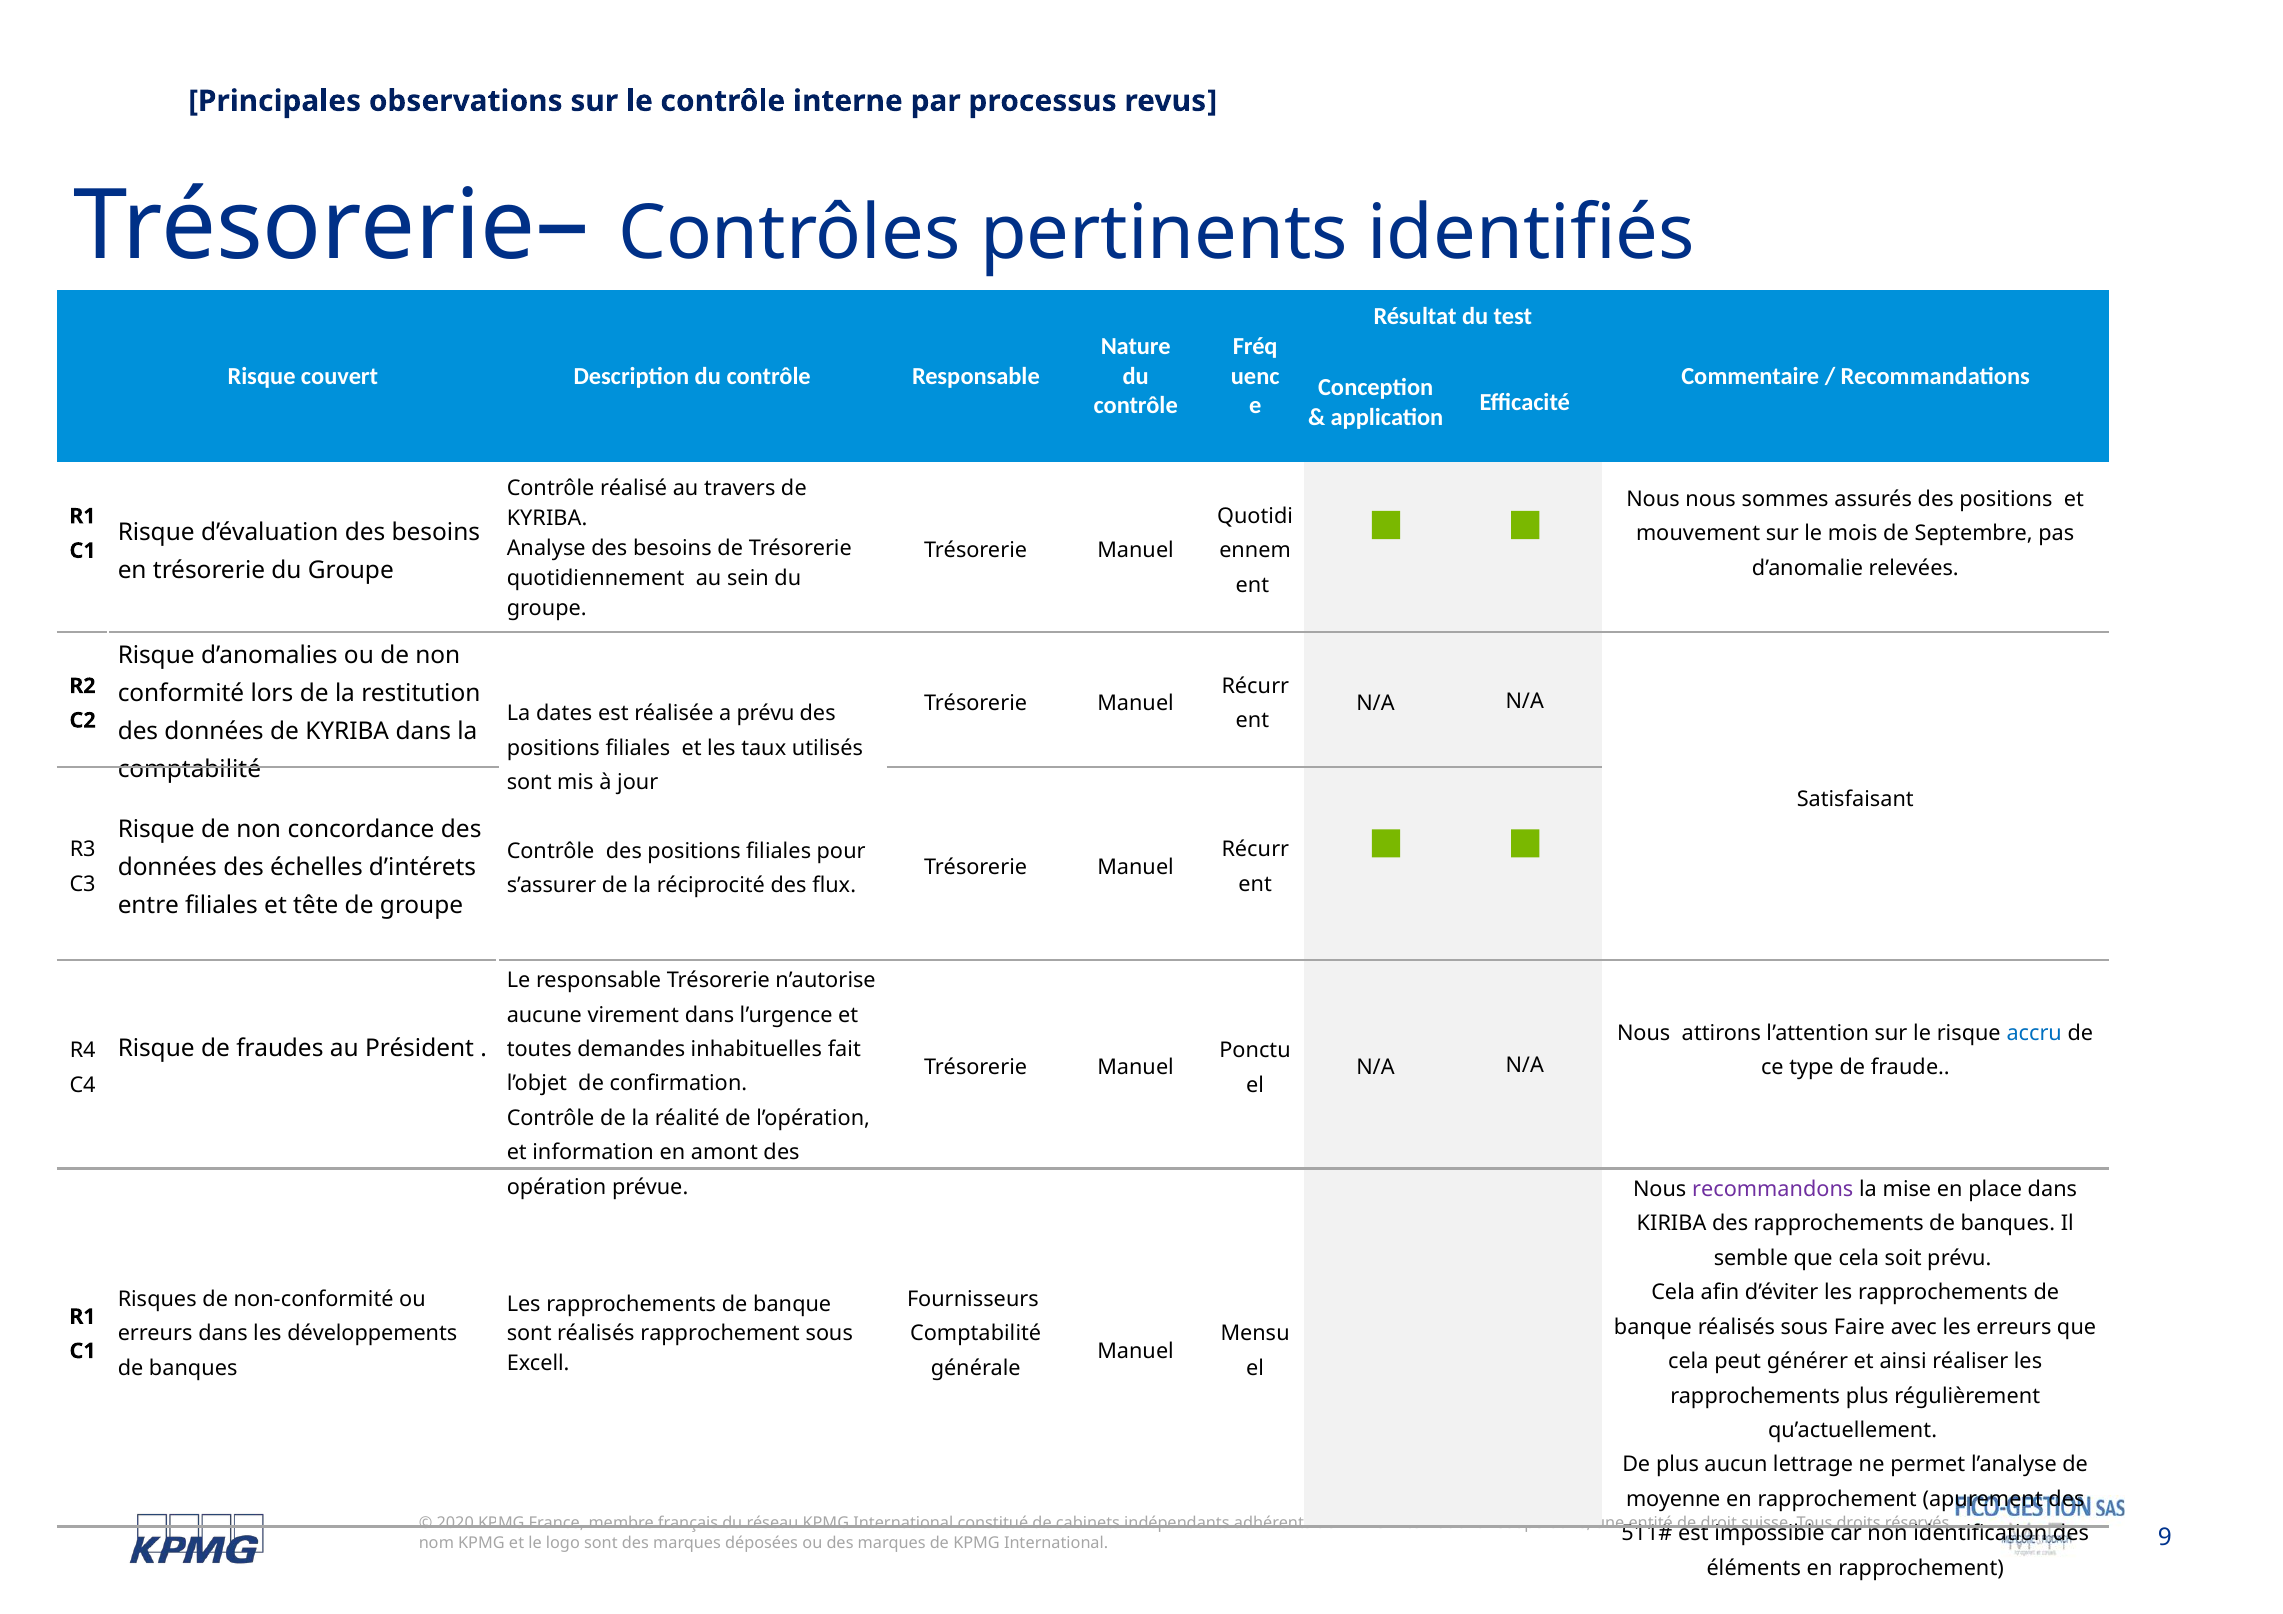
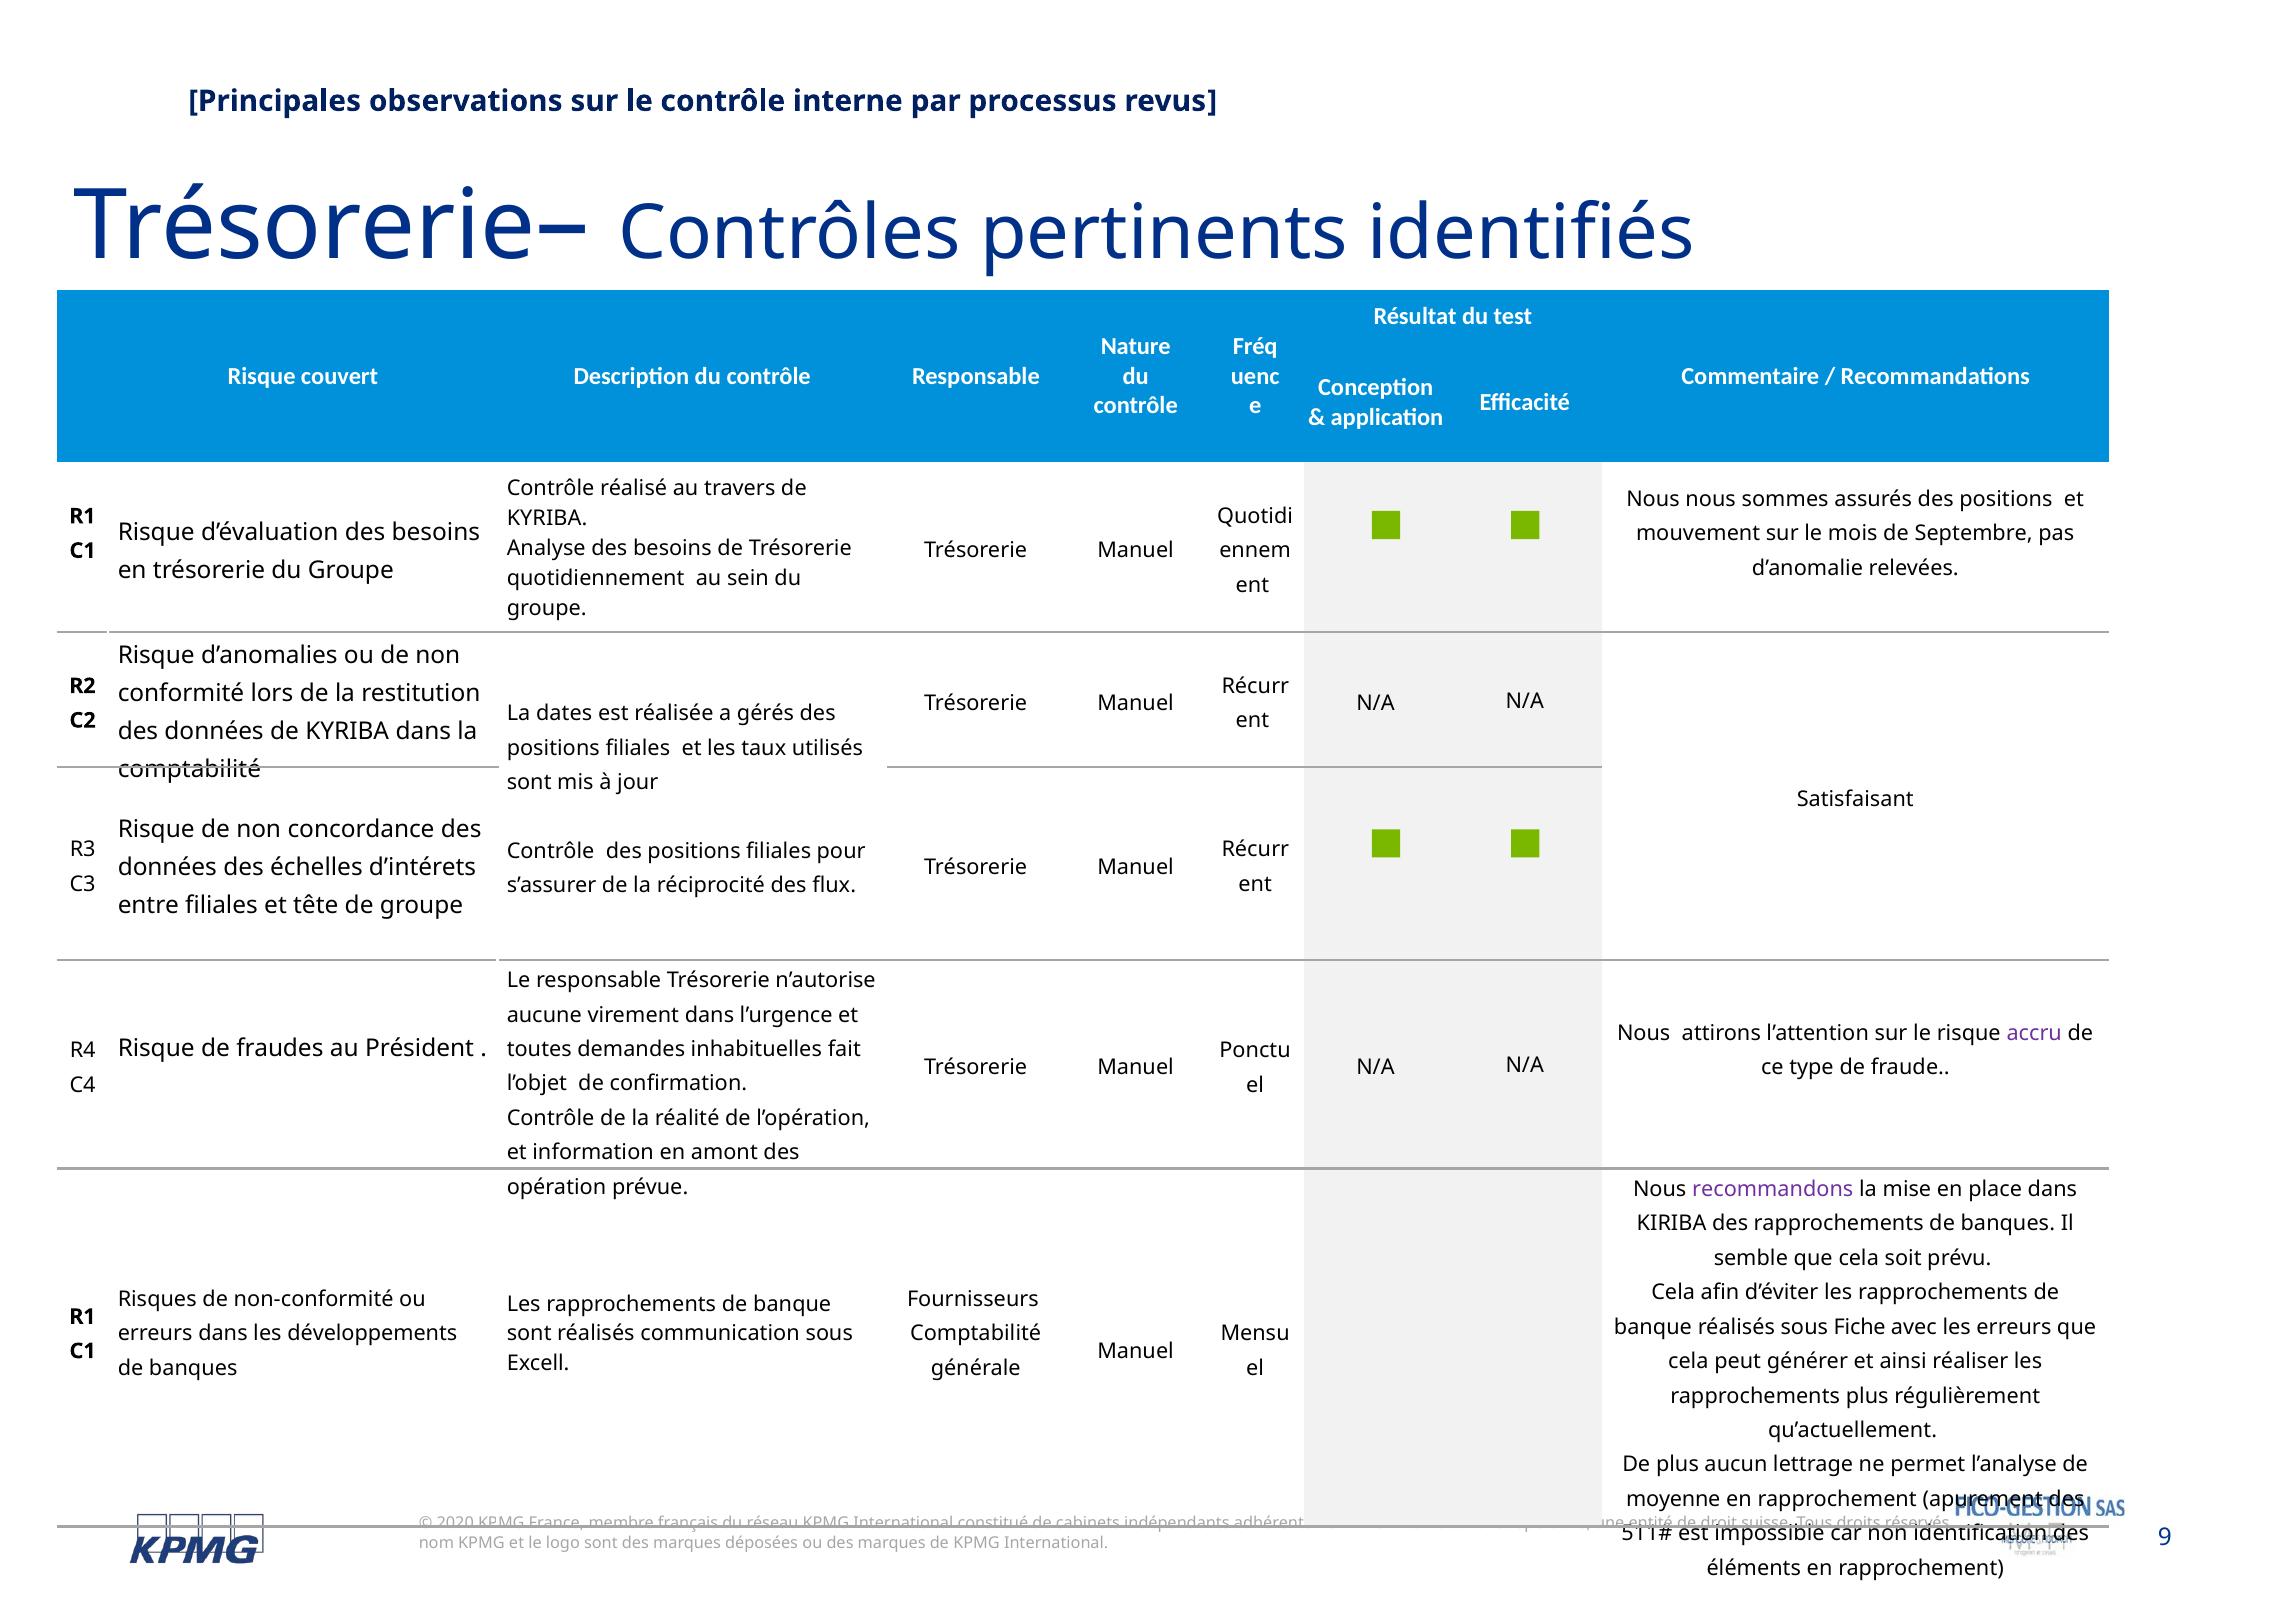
a prévu: prévu -> gérés (765, 714)
accru colour: blue -> purple (2034, 1033)
Faire: Faire -> Fiche (1860, 1327)
réalisés rapprochement: rapprochement -> communication (720, 1334)
